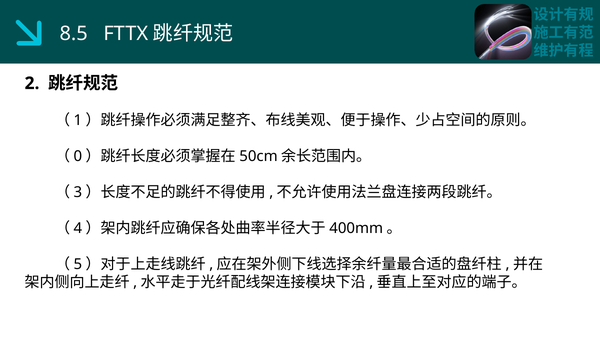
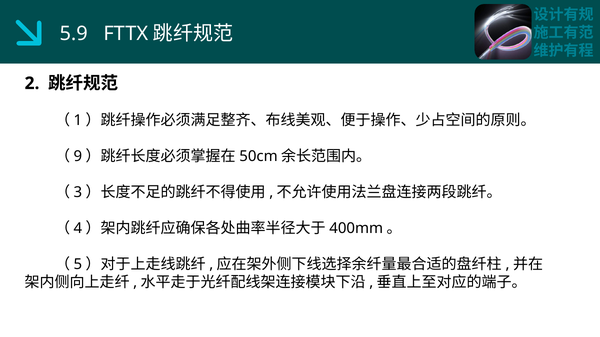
8.5: 8.5 -> 5.9 (74, 34)
0: 0 -> 9 (78, 157)
